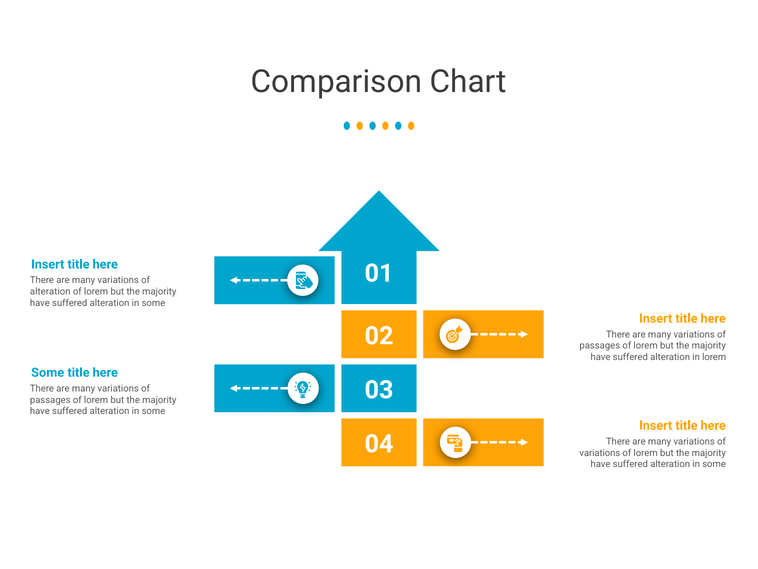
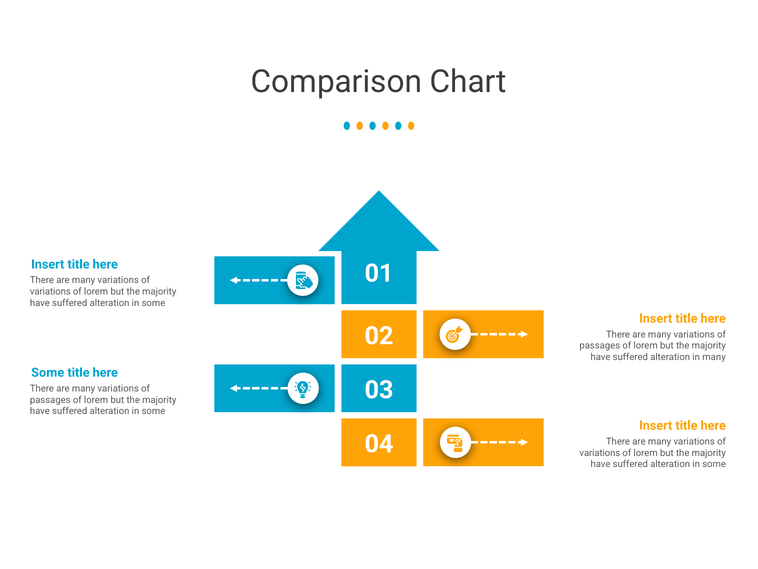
alteration: alteration -> variations (50, 291)
in lorem: lorem -> many (714, 357)
